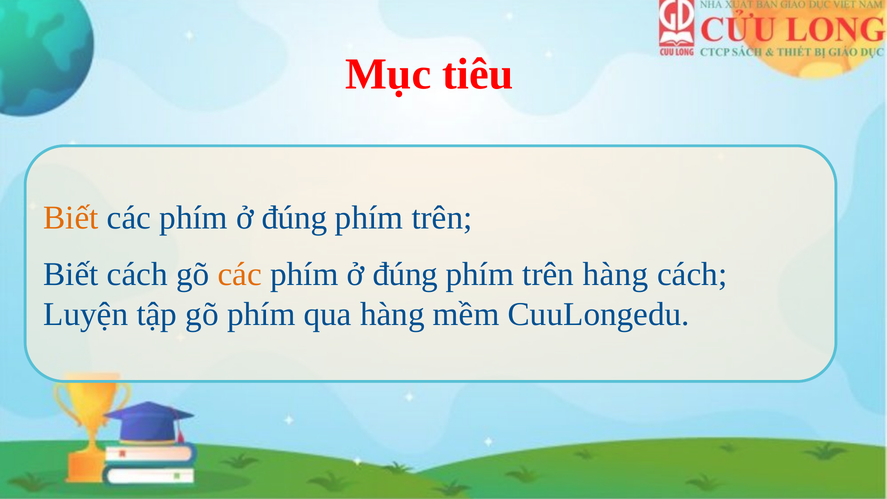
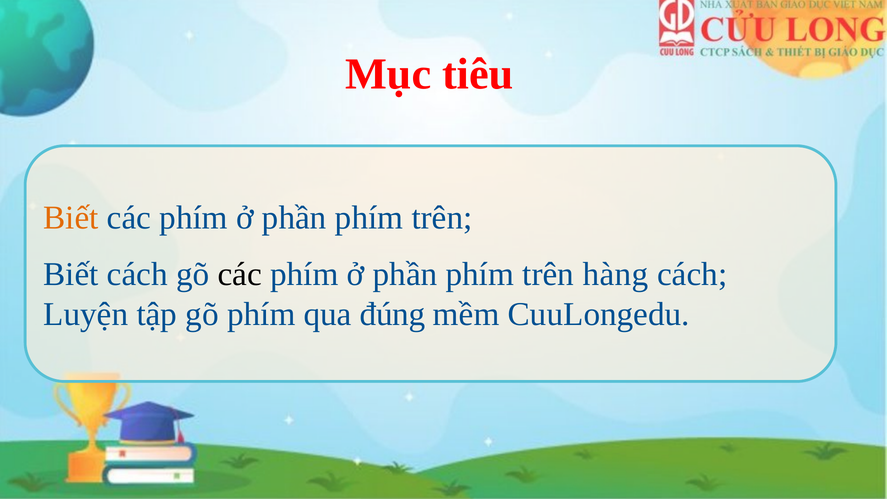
đúng: đúng -> phần (294, 218)
các colour: orange -> black (240, 274)
đúng: đúng -> phần (405, 274)
qua hàng: hàng -> đúng (392, 314)
